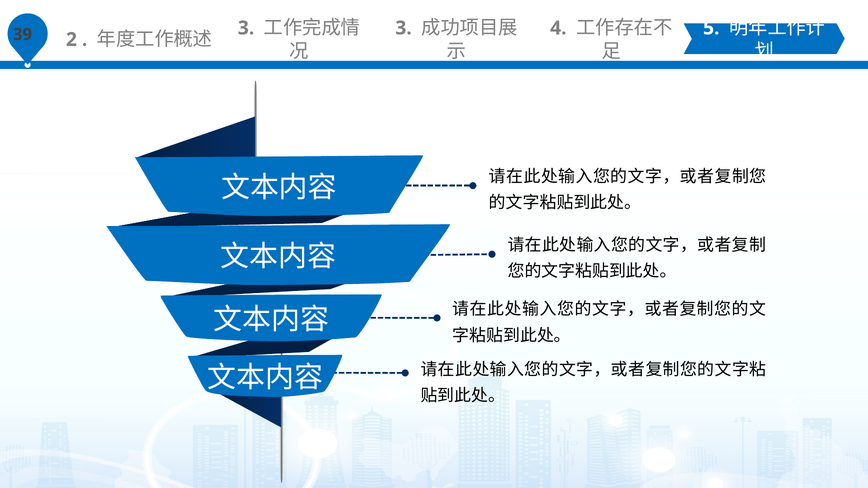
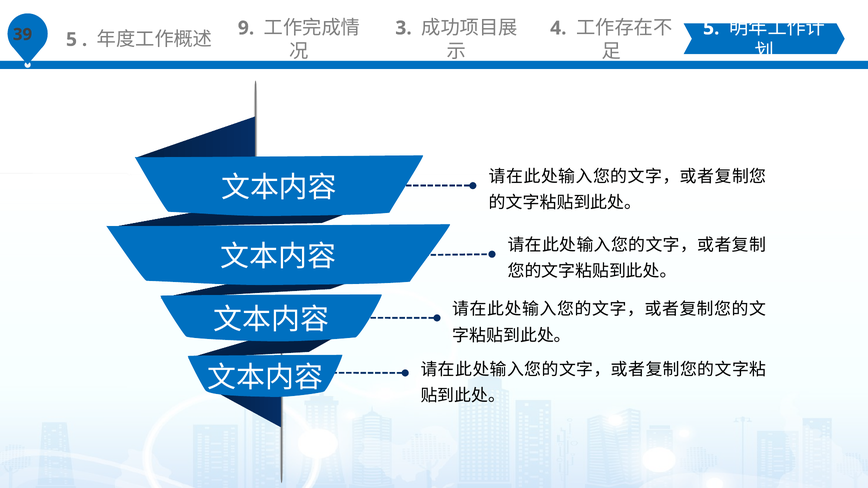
2: 2 -> 5 (71, 40)
3: 3 -> 9 (246, 28)
